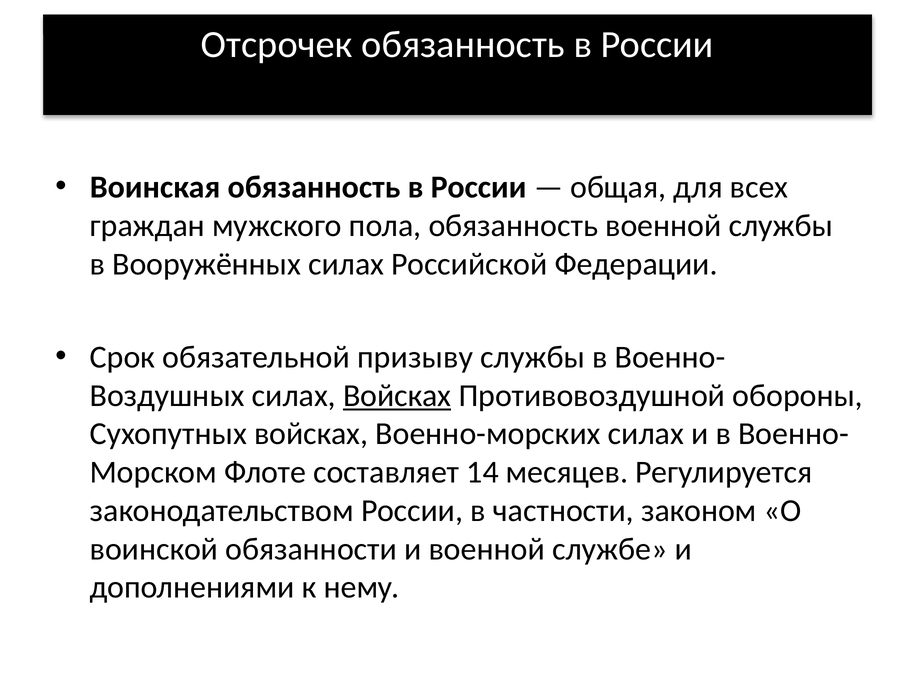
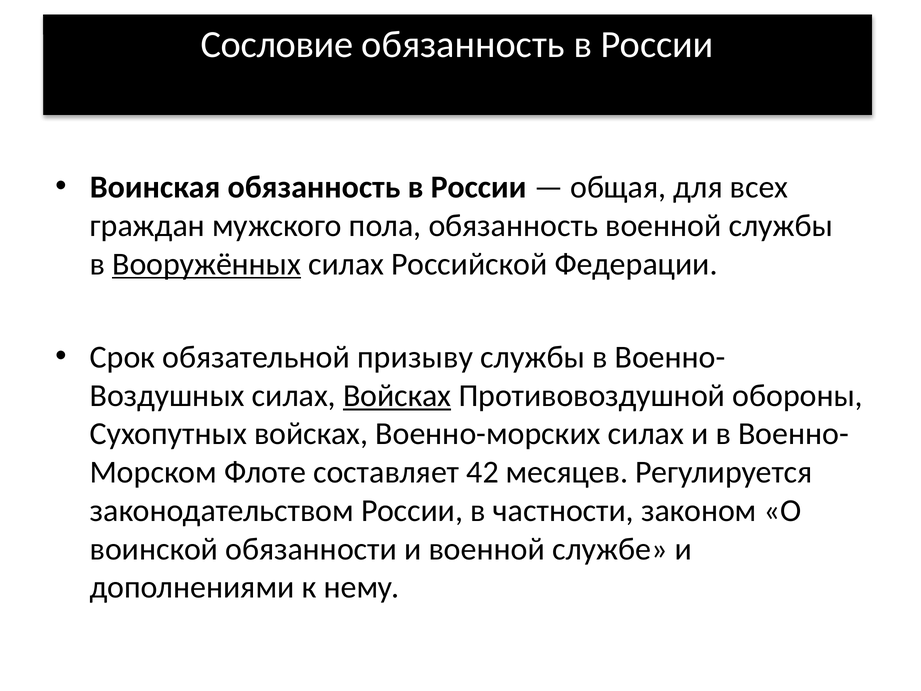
Отсрочек: Отсрочек -> Сословие (277, 45)
Вооружённых underline: none -> present (207, 264)
14: 14 -> 42 (483, 472)
